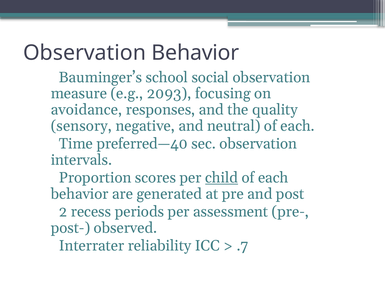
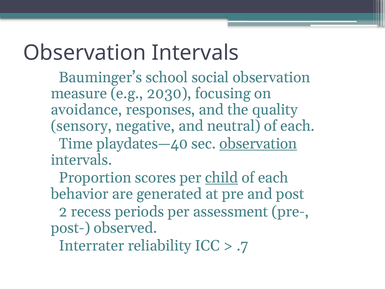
Behavior: Behavior -> Intervals (195, 53)
2093: 2093 -> 2030 (169, 93)
preferred—40: preferred—40 -> playdates—40 (142, 144)
observation underline: none -> present (258, 144)
